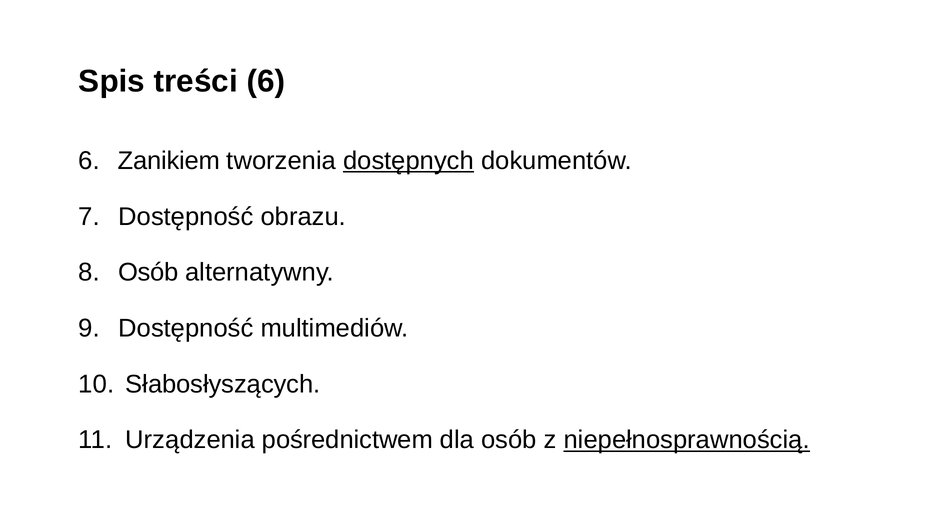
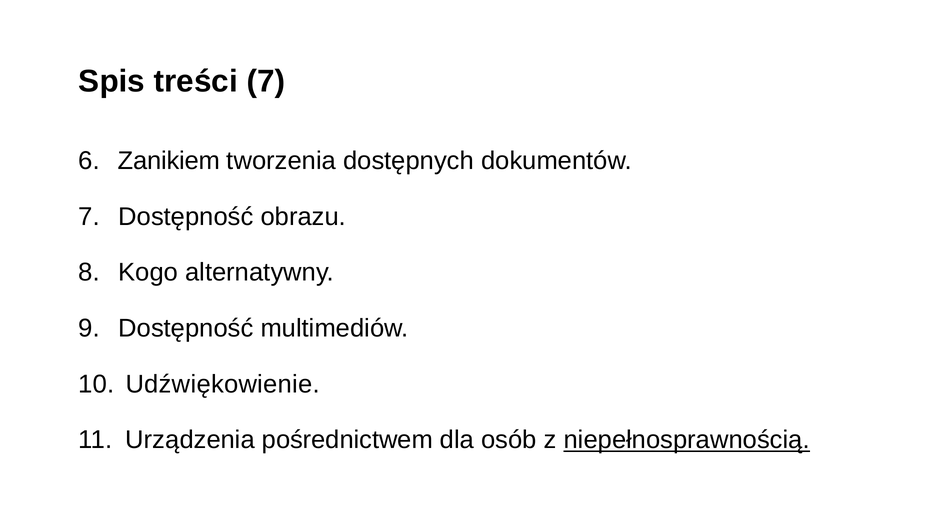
treści 6: 6 -> 7 (266, 82)
dostępnych underline: present -> none (409, 161)
Osób: Osób -> Kogo (148, 273)
Słabosłyszących: Słabosłyszących -> Udźwiękowienie (223, 385)
